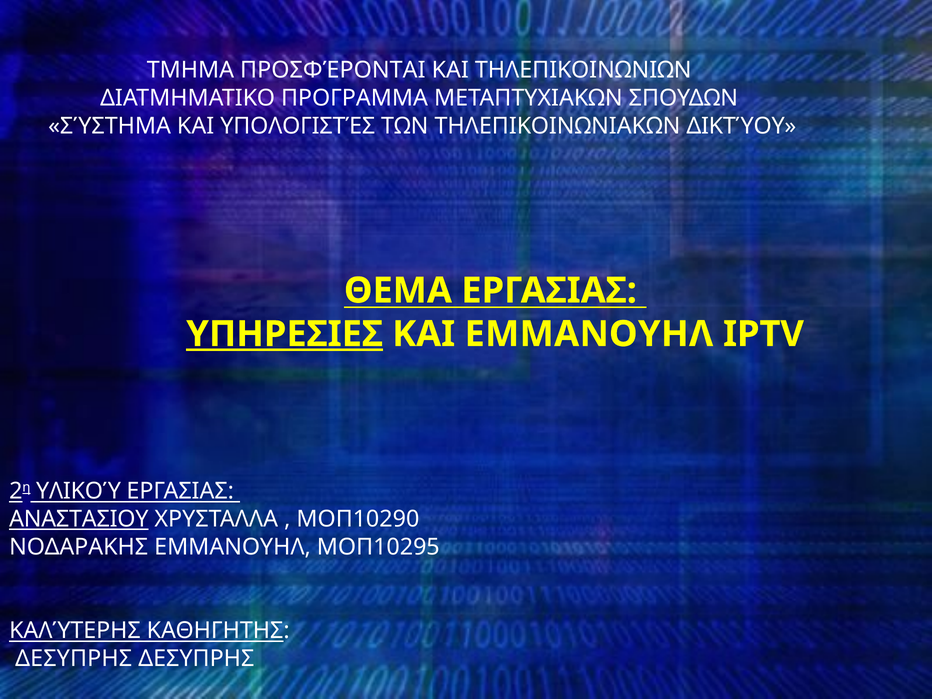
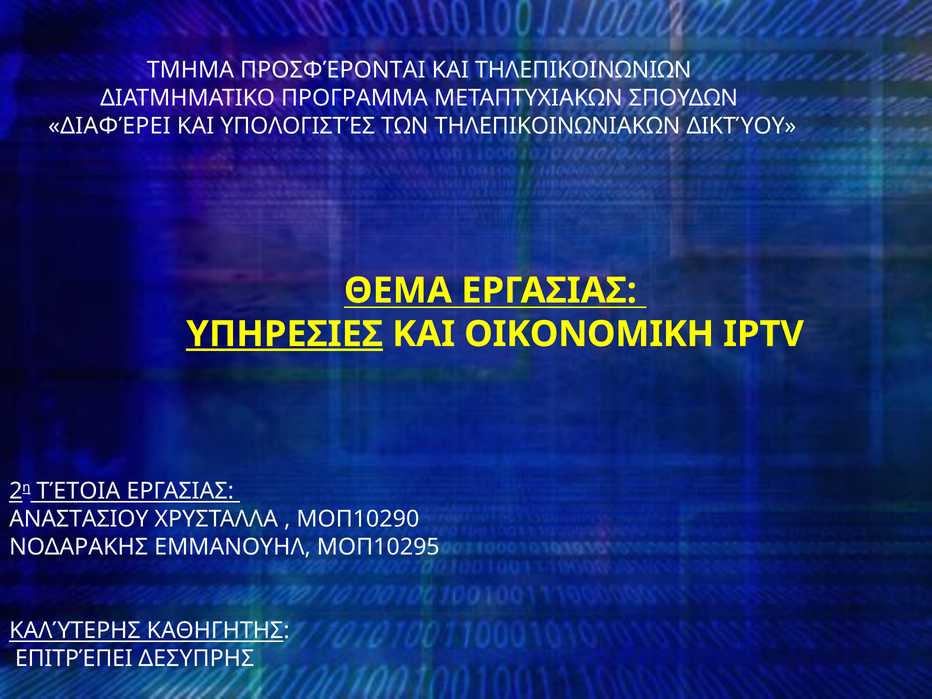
ΣΎΣΤΗΜΑ: ΣΎΣΤΗΜΑ -> ΔΙΑΦΈΡΕΙ (109, 126)
ΚΑΙ ΕΜΜΑΝΟΥΗΛ: ΕΜΜΑΝΟΥΗΛ -> ΟΙΚΟΝΟΜΙΚΗ (589, 334)
ΥΛΙΚΟΎ: ΥΛΙΚΟΎ -> ΤΈΤΟΙΑ (78, 491)
ΑΝΑΣΤΑΣΙΟΥ underline: present -> none (79, 519)
ΔΕΣΥΠΡΗΣ: ΔΕΣΥΠΡΗΣ -> ΕΠΙΤΡΈΠΕΙ (74, 659)
